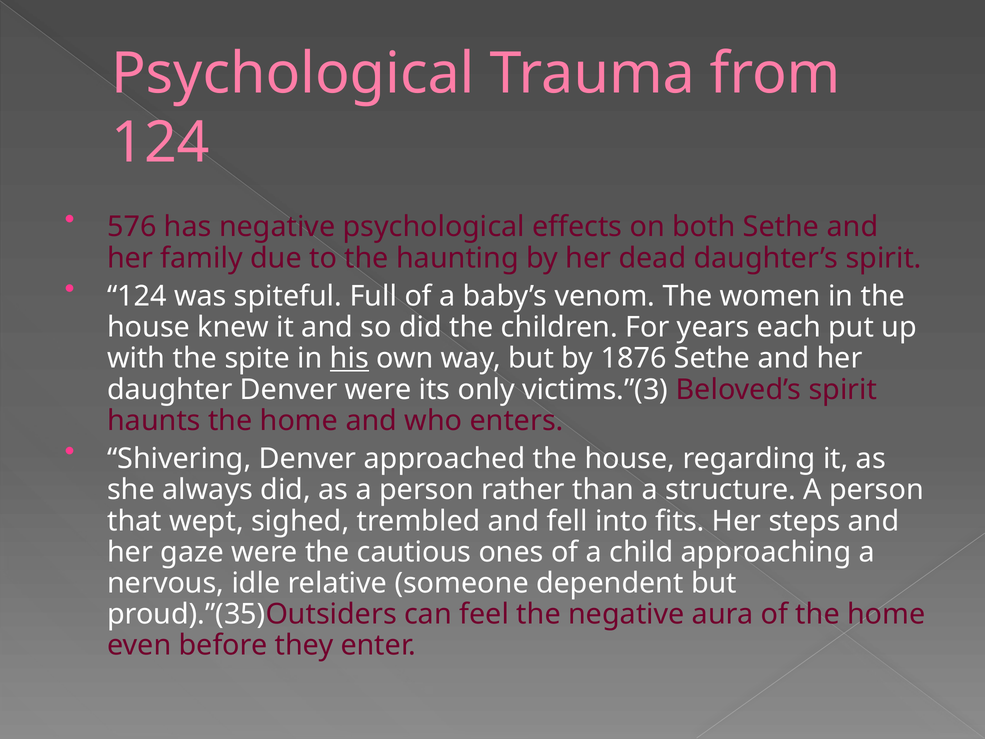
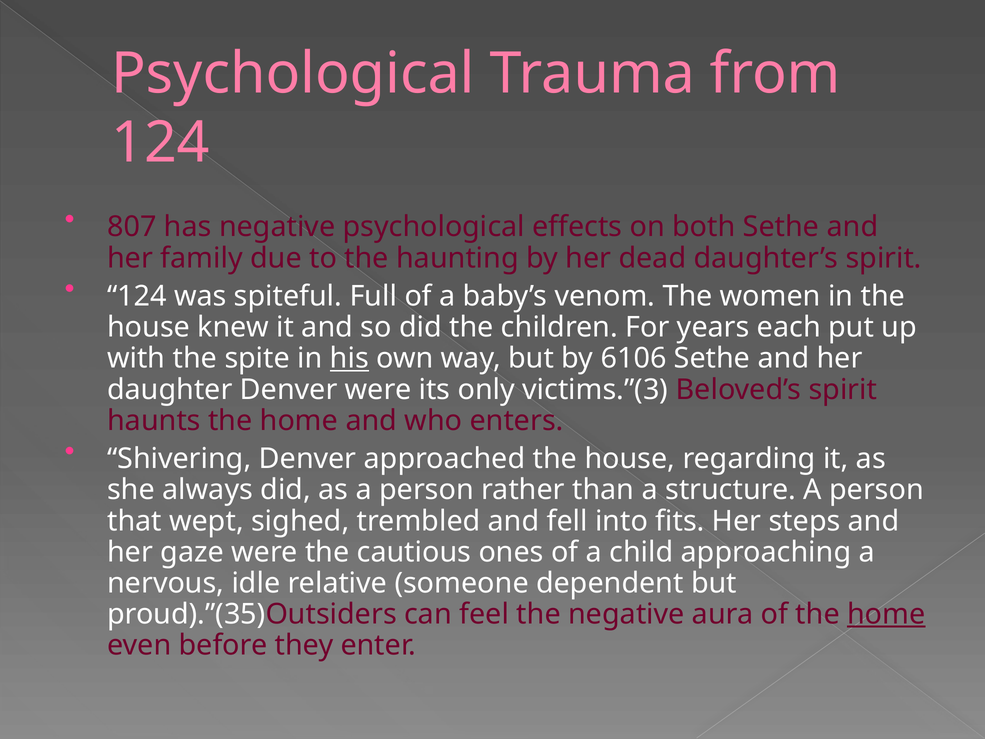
576: 576 -> 807 (132, 227)
1876: 1876 -> 6106 (634, 358)
home underline: none -> present (886, 614)
